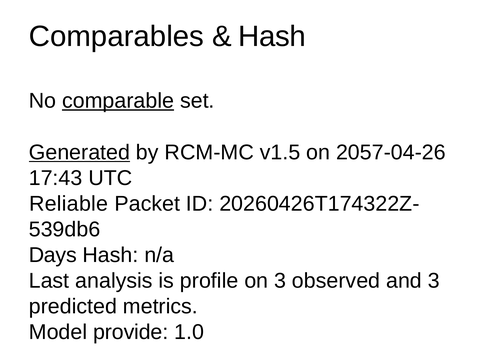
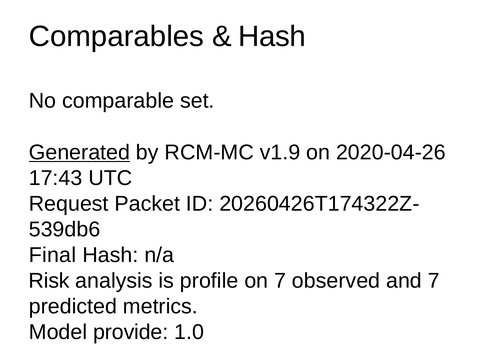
comparable underline: present -> none (118, 101)
v1.5: v1.5 -> v1.9 (280, 153)
2057-04-26: 2057-04-26 -> 2020-04-26 (391, 153)
Reliable: Reliable -> Request (69, 204)
Days: Days -> Final (53, 255)
Last: Last -> Risk (49, 281)
on 3: 3 -> 7 (280, 281)
and 3: 3 -> 7 (434, 281)
